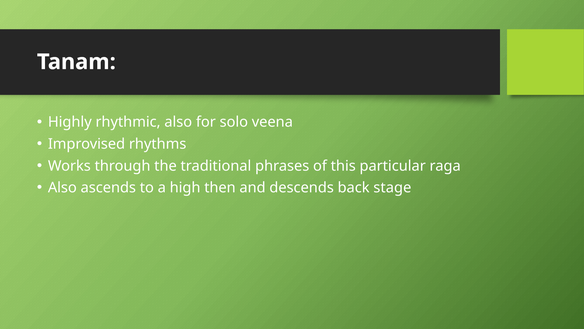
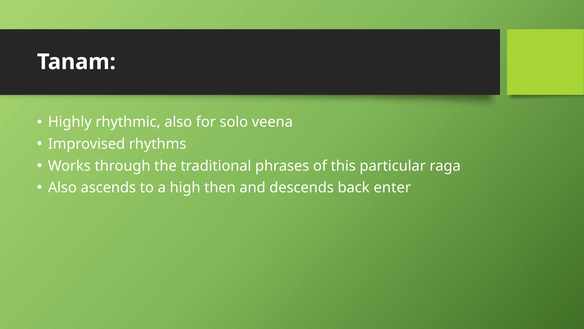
stage: stage -> enter (392, 187)
